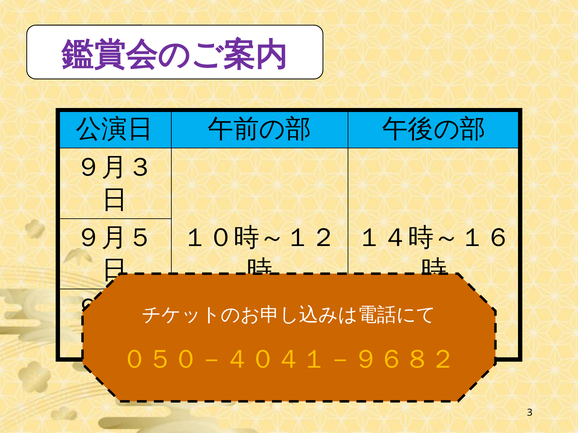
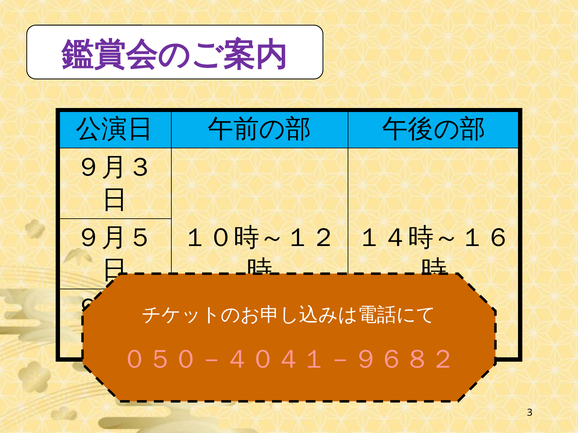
０５０－４０４１－９６８２ colour: yellow -> pink (289, 360)
